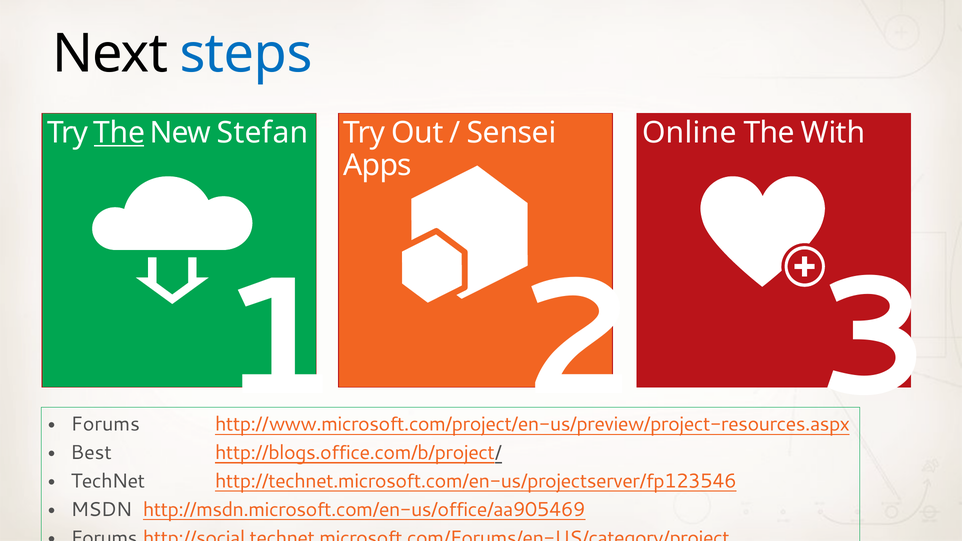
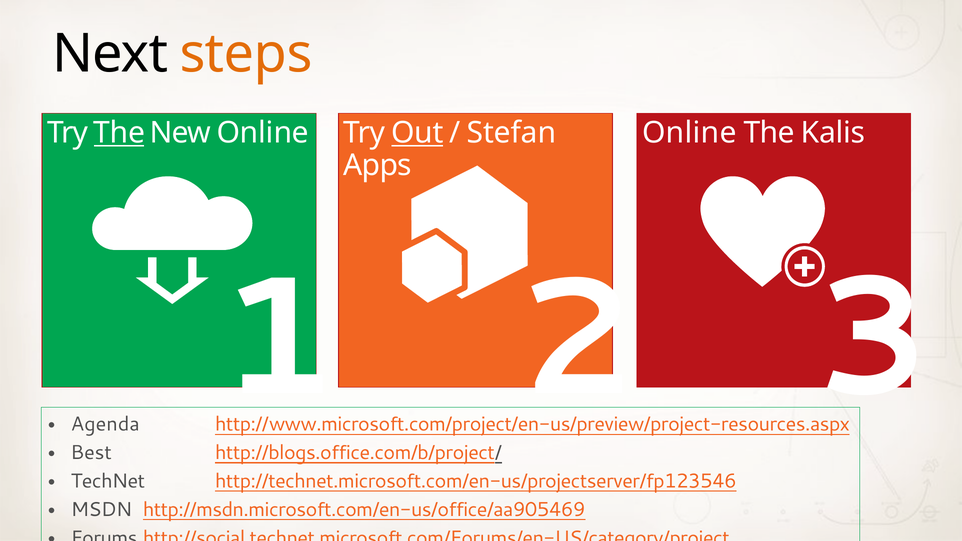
steps colour: blue -> orange (246, 54)
New Stefan: Stefan -> Online (263, 133)
Out underline: none -> present (417, 133)
Sensei: Sensei -> Stefan (511, 133)
With: With -> Kalis (833, 133)
Forums: Forums -> Agenda (105, 424)
